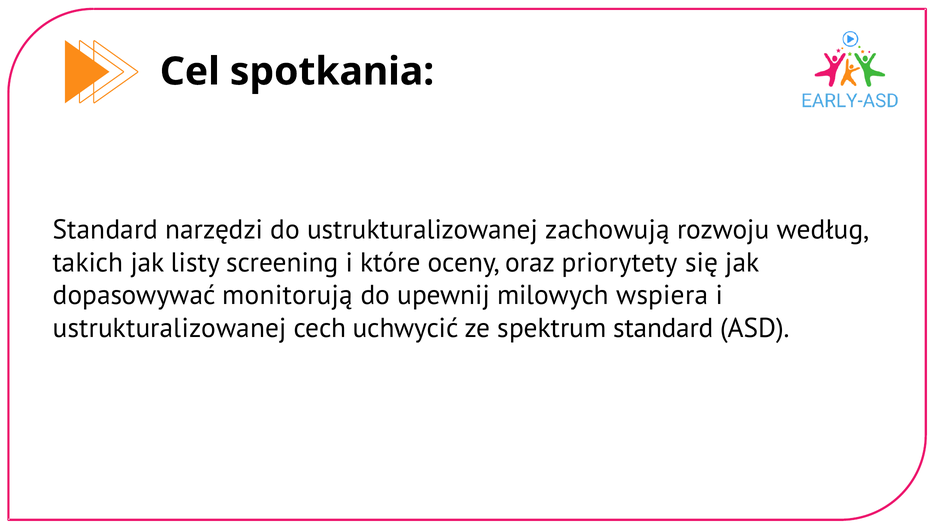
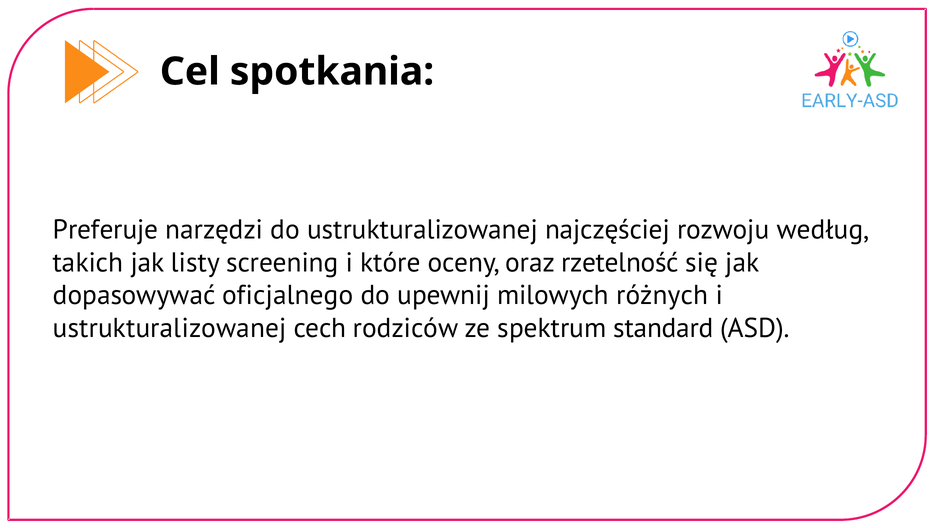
Standard: Standard -> Preferuje (106, 230)
zachowują: zachowują -> najczęściej (608, 230)
priorytety: priorytety -> rzetelność (620, 263)
monitorują: monitorują -> oficjalnego (288, 296)
wspiera: wspiera -> różnych (662, 296)
uchwycić: uchwycić -> rodziców (406, 328)
